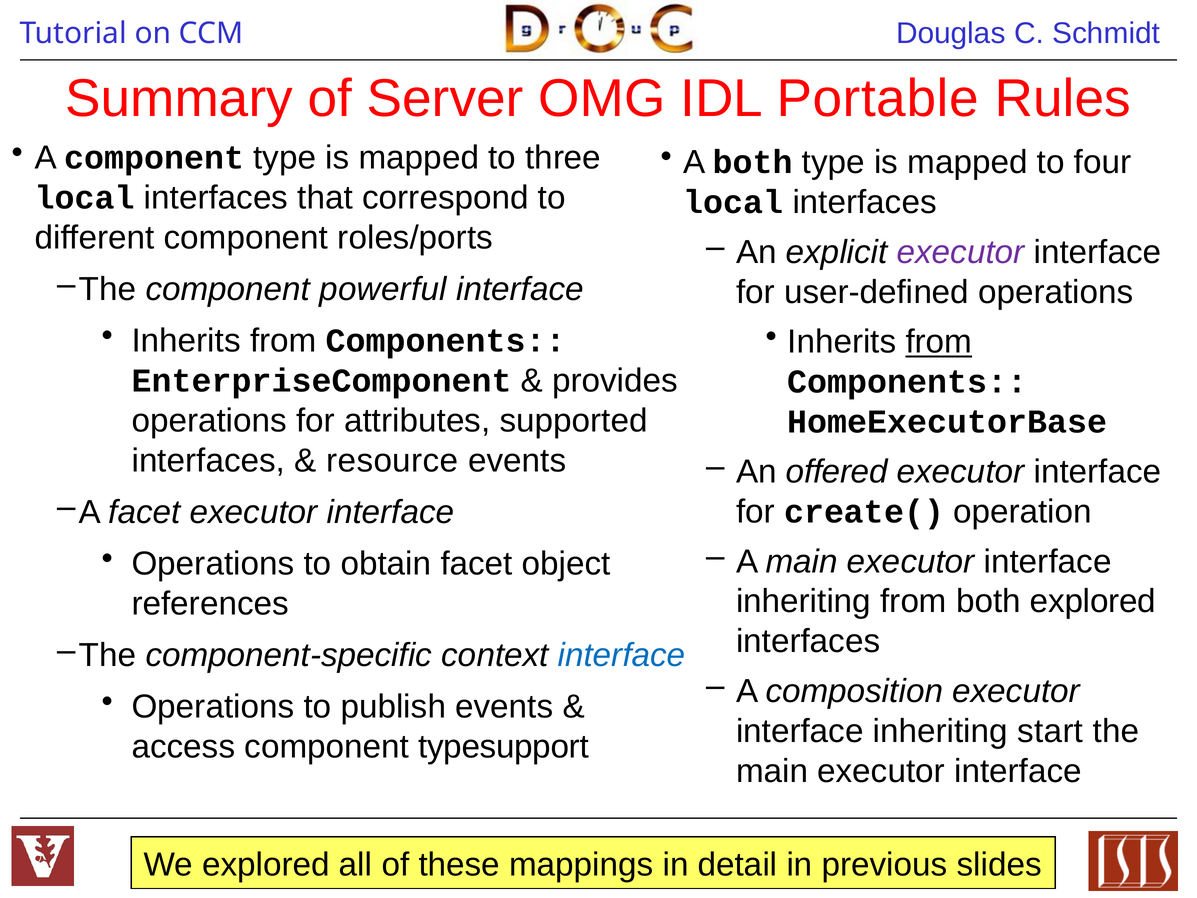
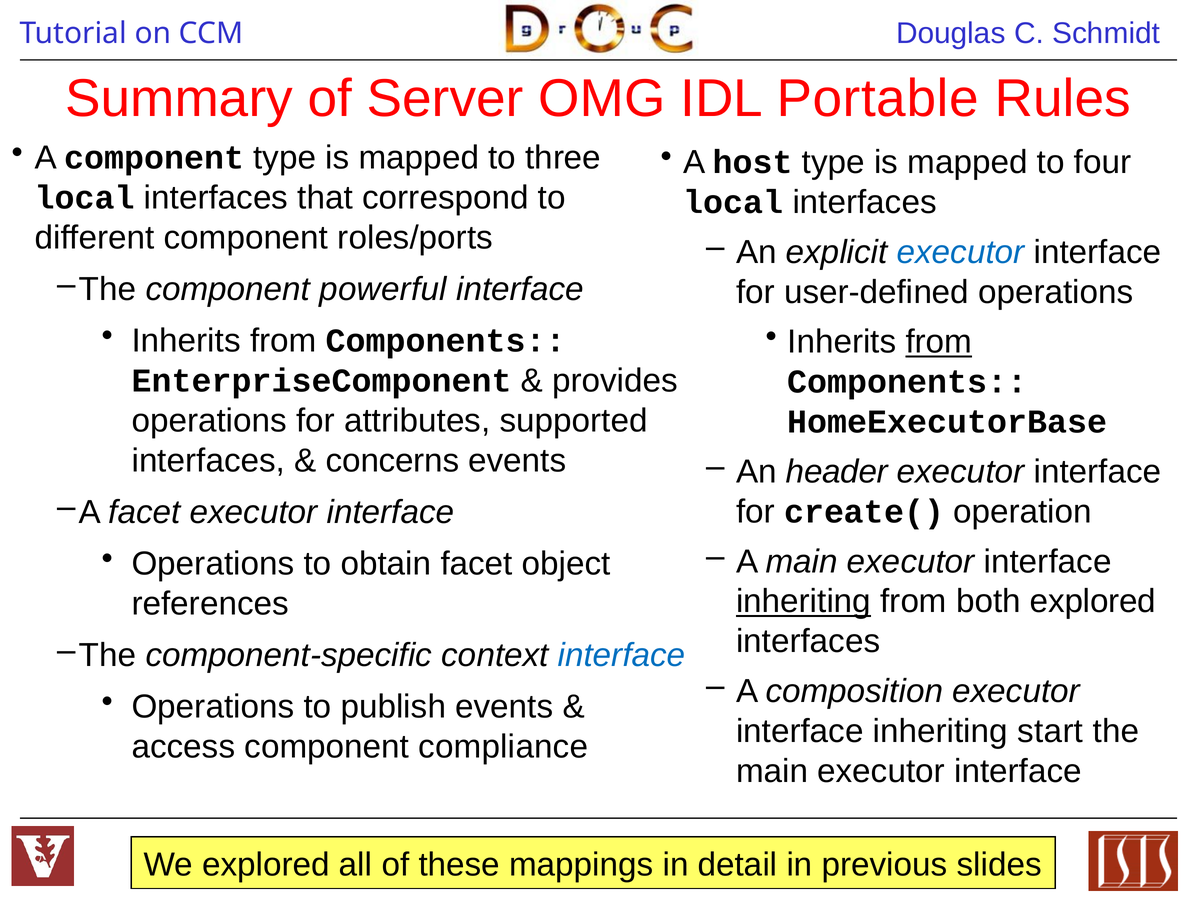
A both: both -> host (753, 162)
executor colour: purple -> blue (961, 252)
resource: resource -> concerns (393, 461)
offered: offered -> header (837, 472)
inheriting underline: none -> present (803, 601)
typesupport: typesupport -> compliance (503, 747)
